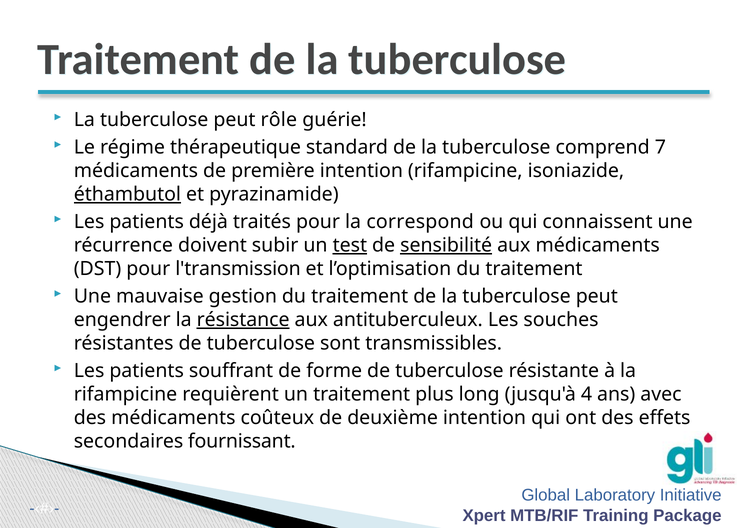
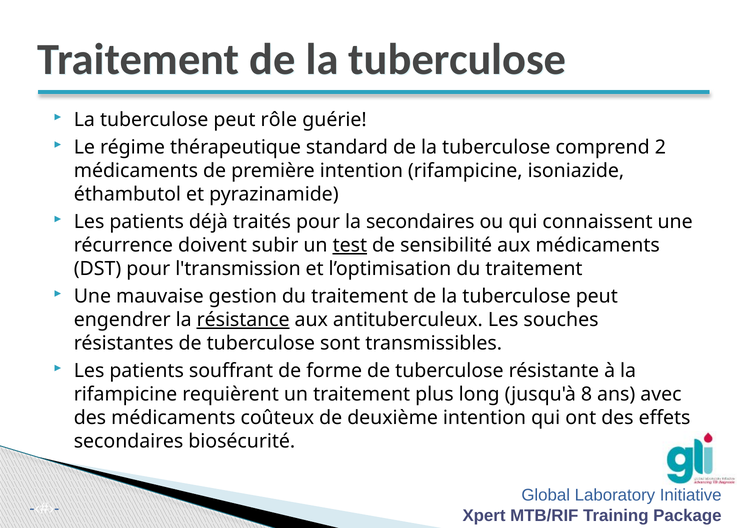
7: 7 -> 2 (660, 147)
éthambutol underline: present -> none (127, 194)
la correspond: correspond -> secondaires (420, 222)
sensibilité underline: present -> none (446, 245)
4: 4 -> 8 (587, 394)
fournissant: fournissant -> biosécurité (242, 441)
